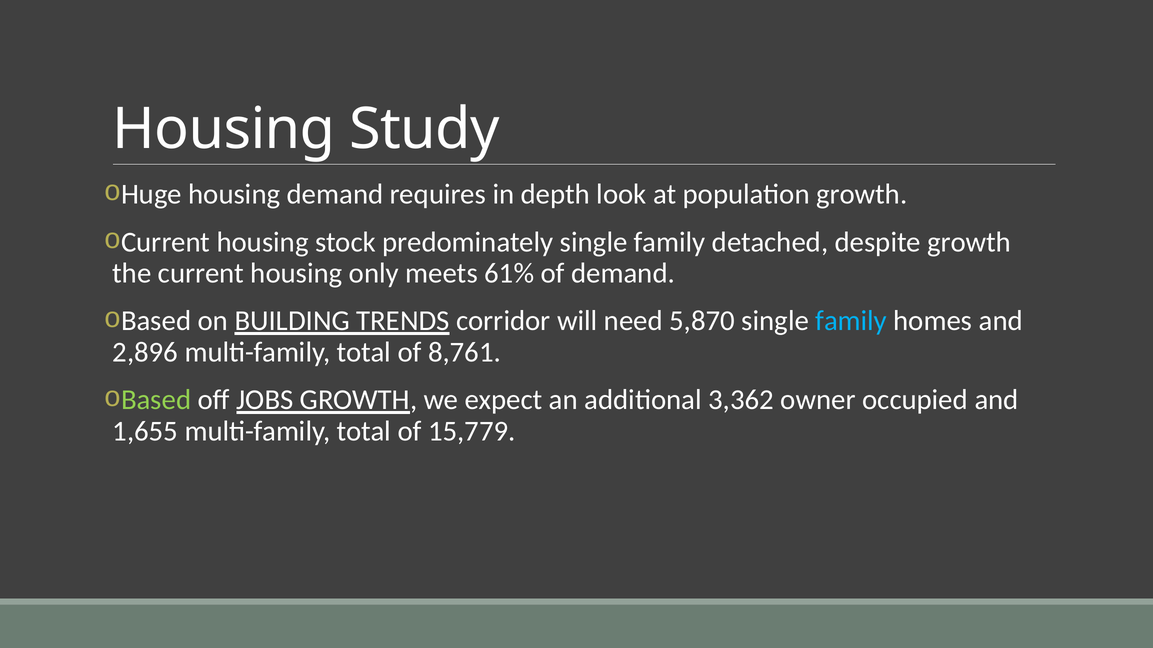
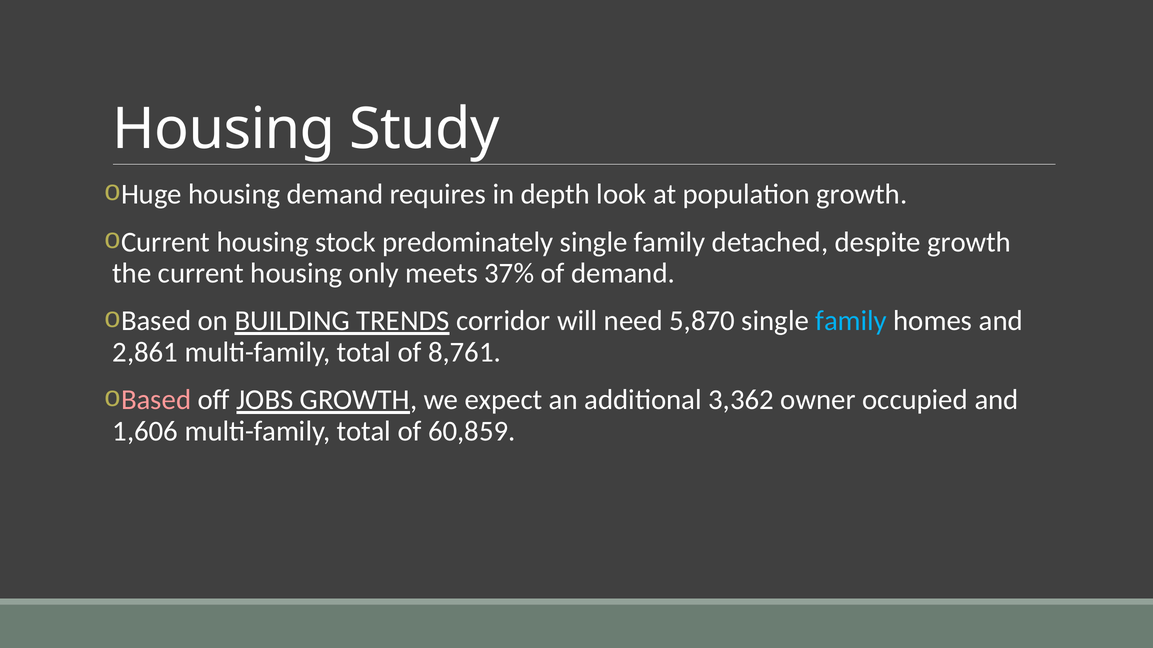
61%: 61% -> 37% (509, 273)
2,896: 2,896 -> 2,861 (145, 352)
Based colour: light green -> pink (156, 400)
1,655: 1,655 -> 1,606 (145, 431)
15,779: 15,779 -> 60,859 (472, 431)
